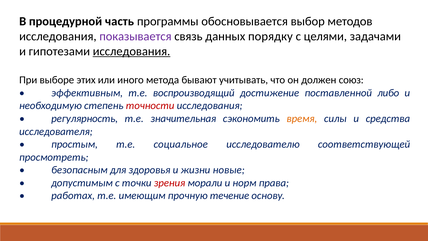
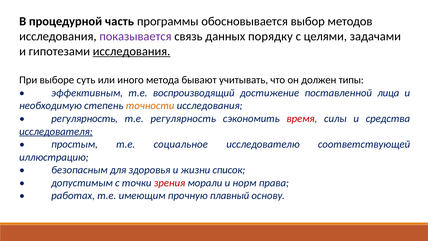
этих: этих -> суть (86, 80)
союз: союз -> типы (351, 80)
либо: либо -> лица (388, 93)
точности colour: red -> orange (150, 106)
т.е значительная: значительная -> регулярность (183, 119)
время colour: orange -> red (302, 119)
исследователя underline: none -> present (56, 131)
просмотреть: просмотреть -> иллюстрацию (54, 157)
новые: новые -> список (229, 170)
течение: течение -> плавный (230, 196)
